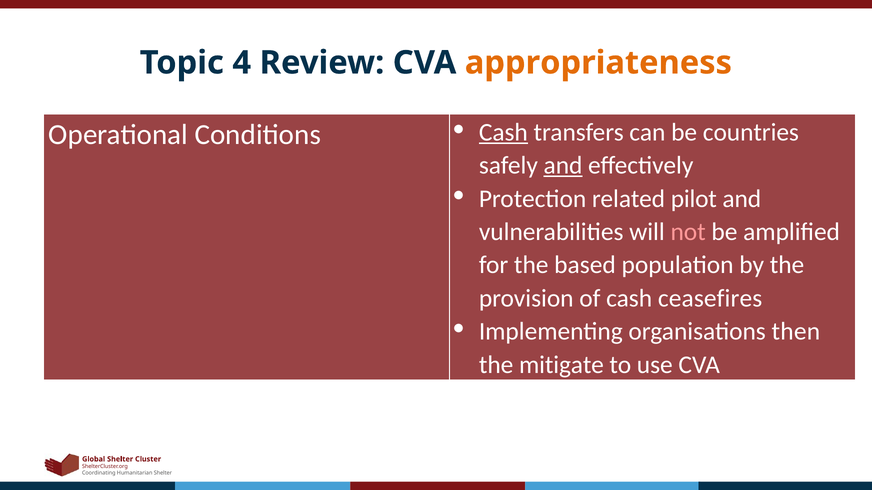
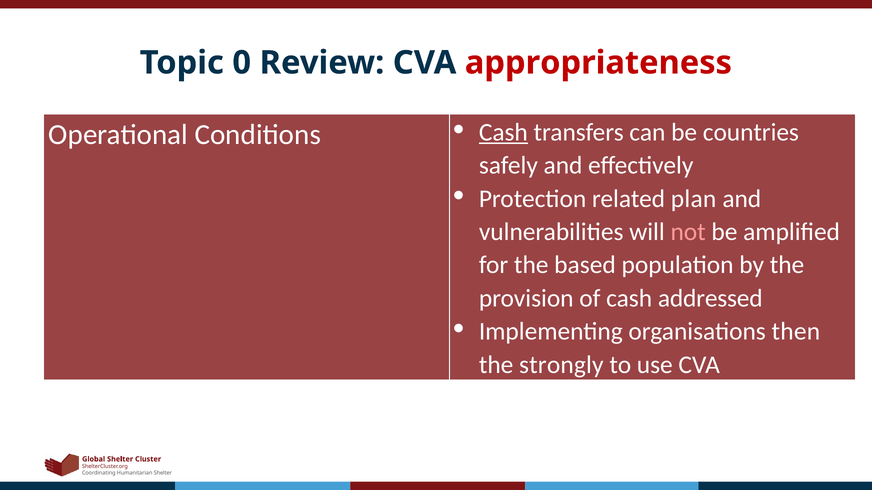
4: 4 -> 0 (242, 63)
appropriateness colour: orange -> red (598, 63)
and underline: present -> none (563, 166)
pilot: pilot -> plan (694, 199)
ceasefires: ceasefires -> addressed (710, 299)
mitigate: mitigate -> strongly (561, 365)
